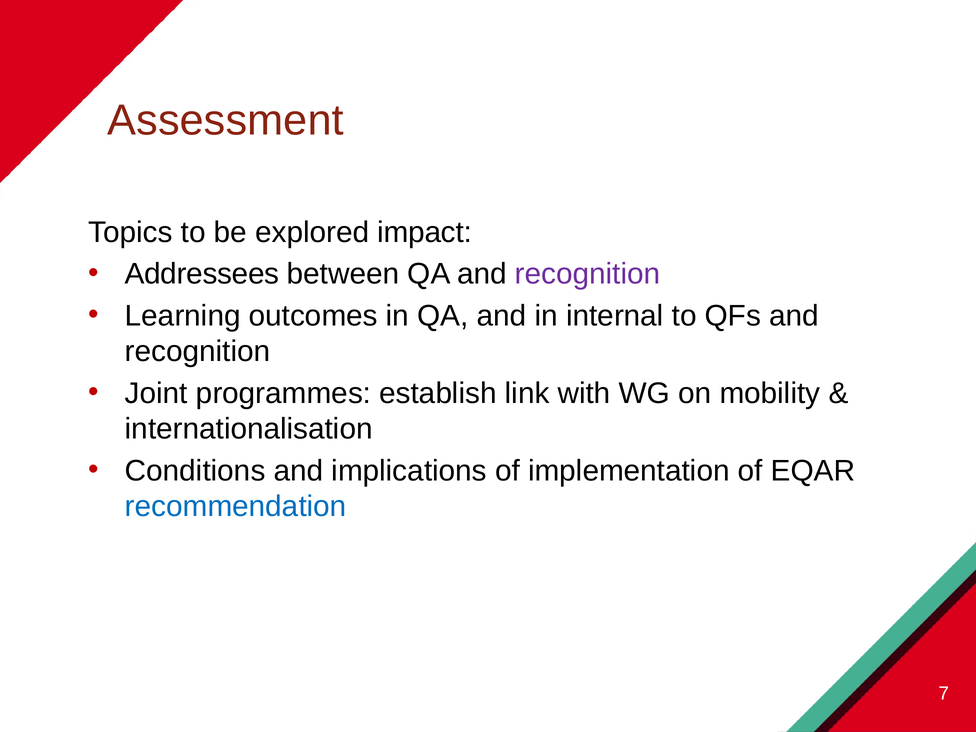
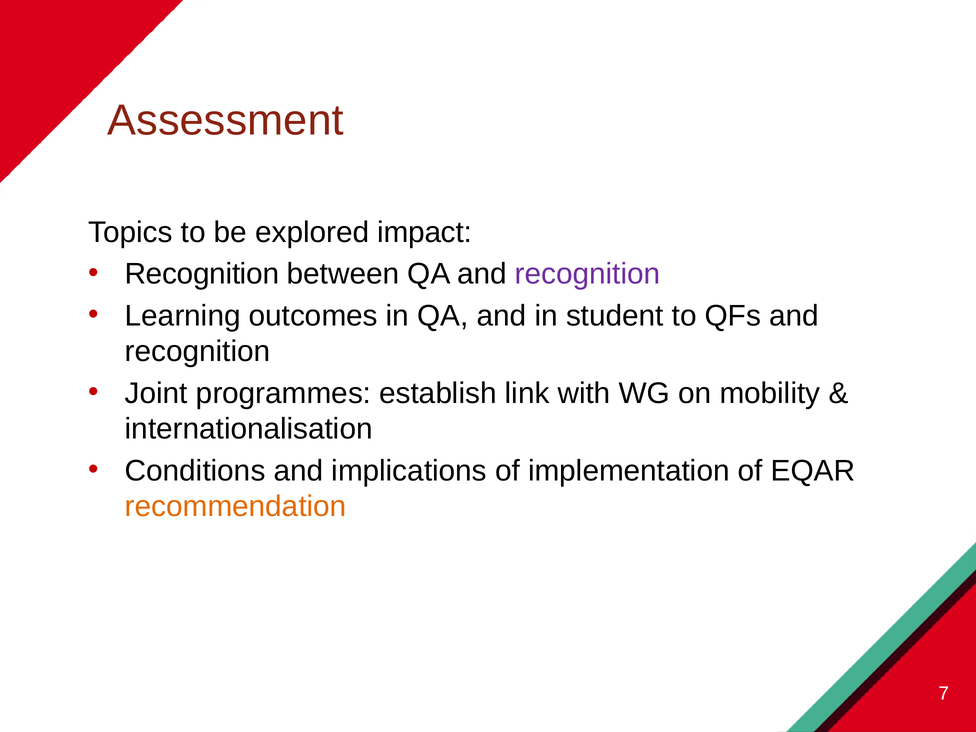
Addressees: Addressees -> Recognition (202, 274)
internal: internal -> student (615, 316)
recommendation colour: blue -> orange (236, 507)
